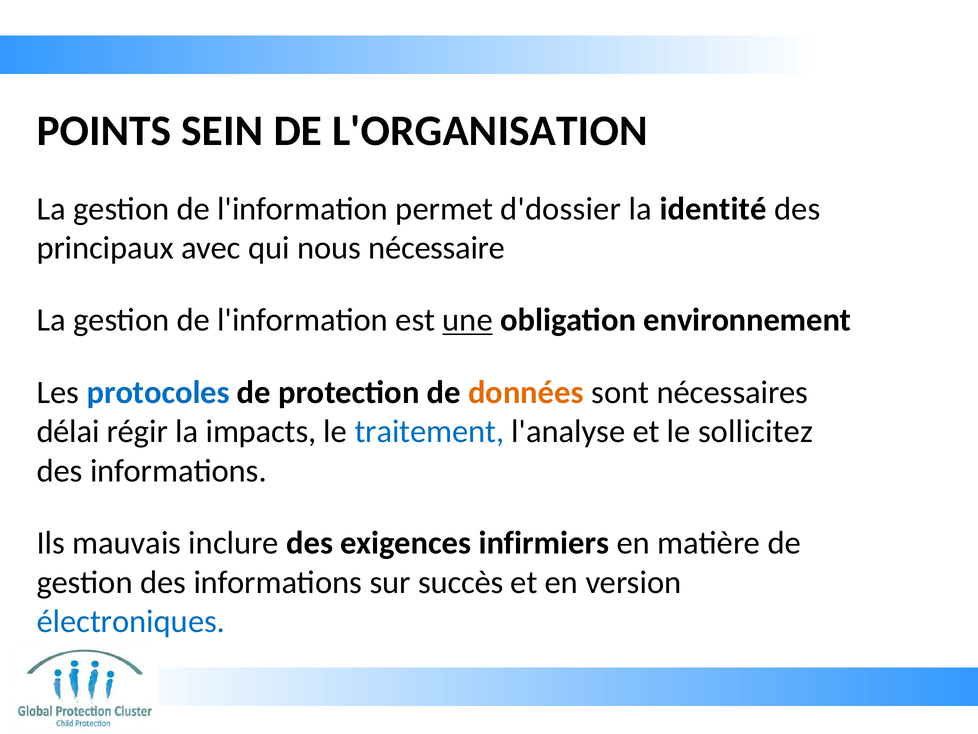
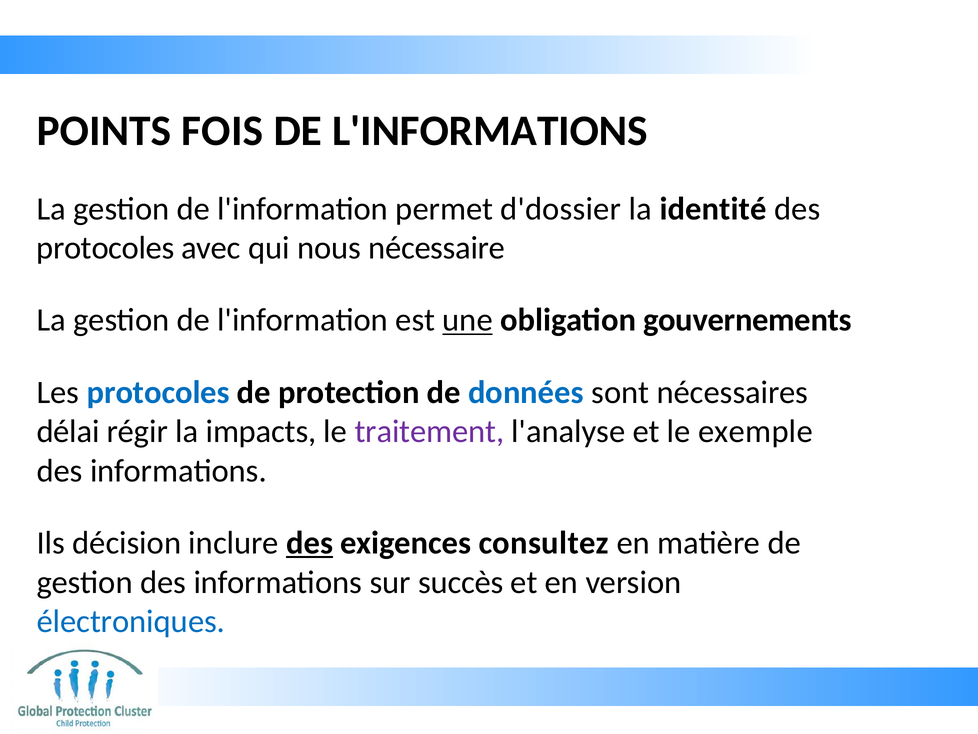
SEIN: SEIN -> FOIS (222, 131)
L'ORGANISATION: L'ORGANISATION -> L'INFORMATIONS (490, 131)
principaux: principaux -> protocoles (105, 248)
environnement: environnement -> gouvernements (747, 320)
données colour: orange -> blue (526, 392)
traitement colour: blue -> purple (429, 431)
sollicitez: sollicitez -> exemple (755, 431)
mauvais: mauvais -> décision (127, 543)
des underline: none -> present (310, 543)
infirmiers: infirmiers -> consultez (544, 543)
